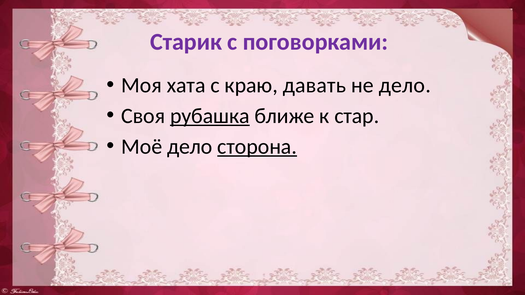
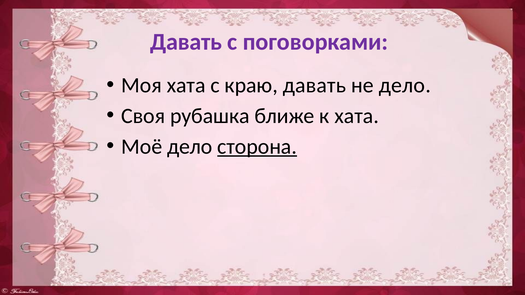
Старик: Старик -> Давать (186, 42)
рубашка underline: present -> none (210, 116)
к стар: стар -> хата (357, 116)
